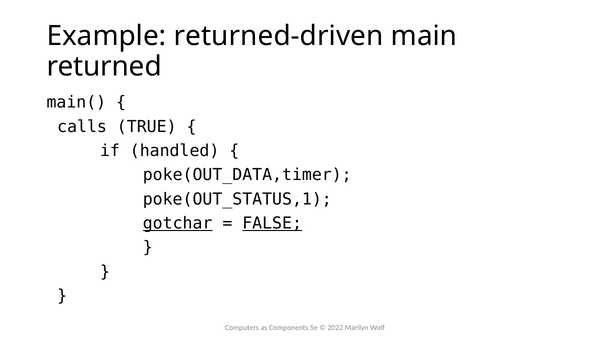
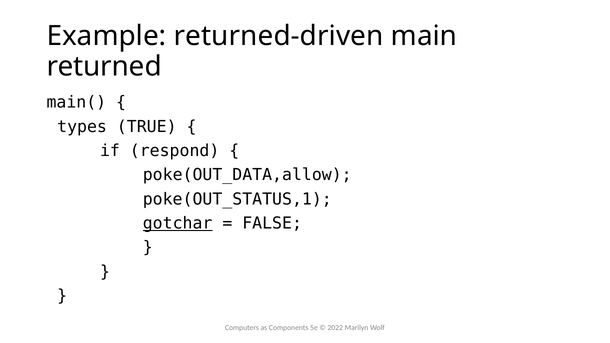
calls: calls -> types (82, 127)
handled: handled -> respond (175, 151)
poke(OUT_DATA,timer: poke(OUT_DATA,timer -> poke(OUT_DATA,allow (247, 175)
FALSE underline: present -> none (272, 223)
